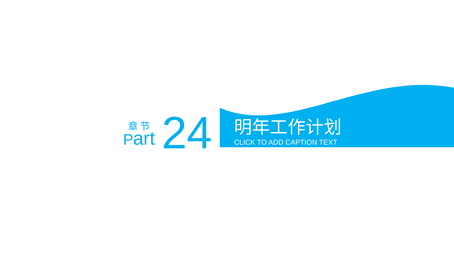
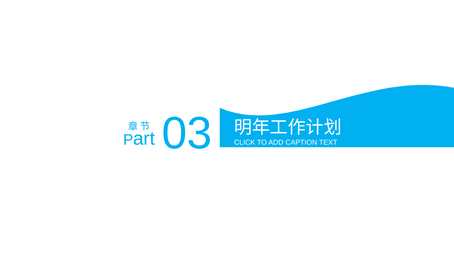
24: 24 -> 03 (187, 134)
